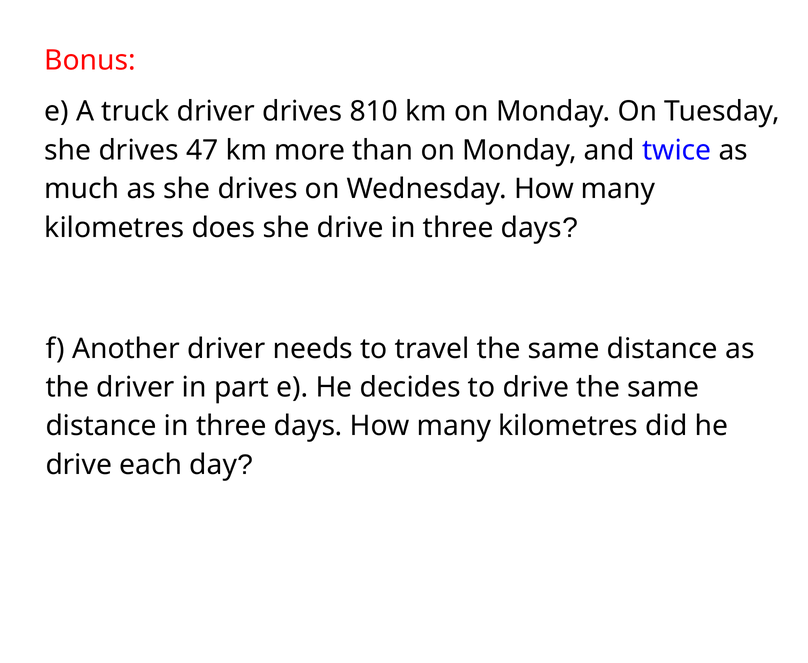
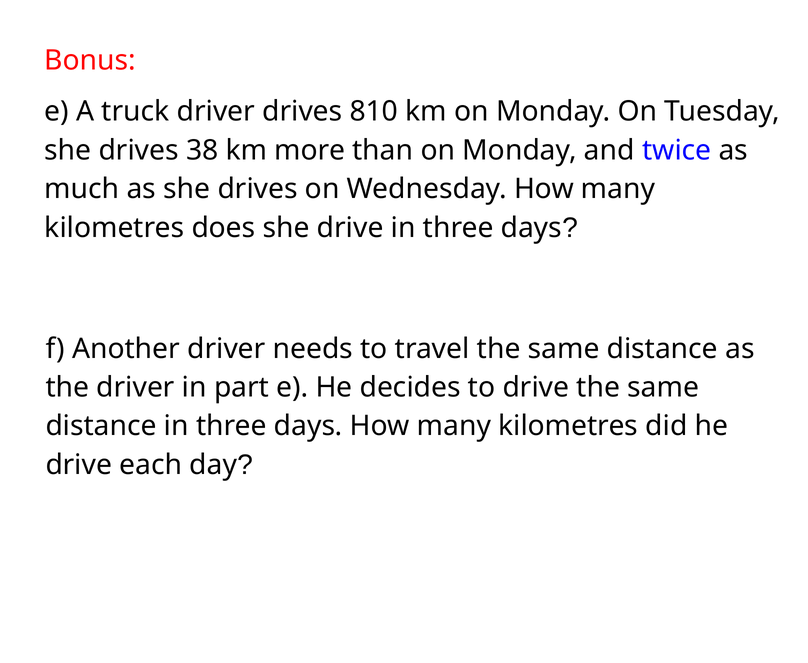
47: 47 -> 38 (202, 150)
